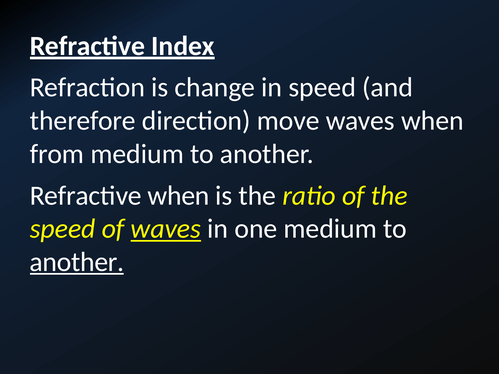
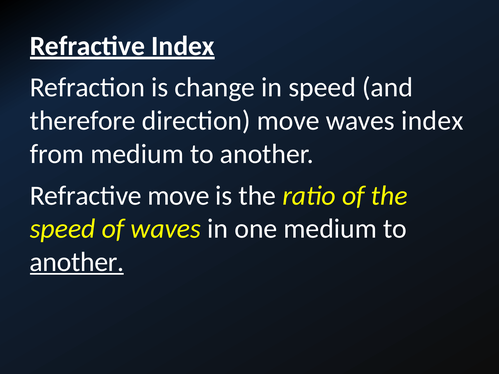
waves when: when -> index (432, 121)
Refractive when: when -> move (179, 196)
waves underline: present -> none (166, 229)
